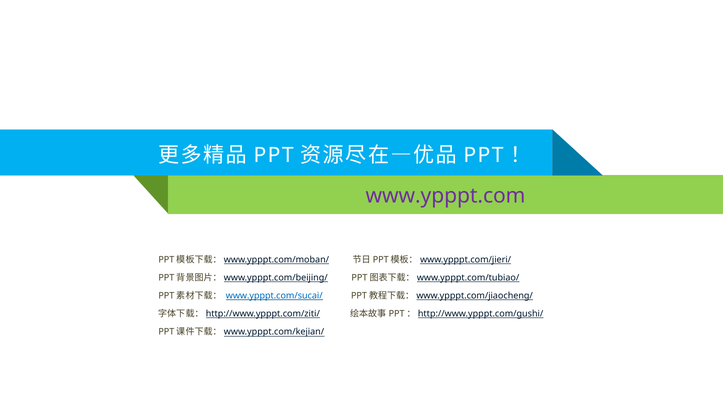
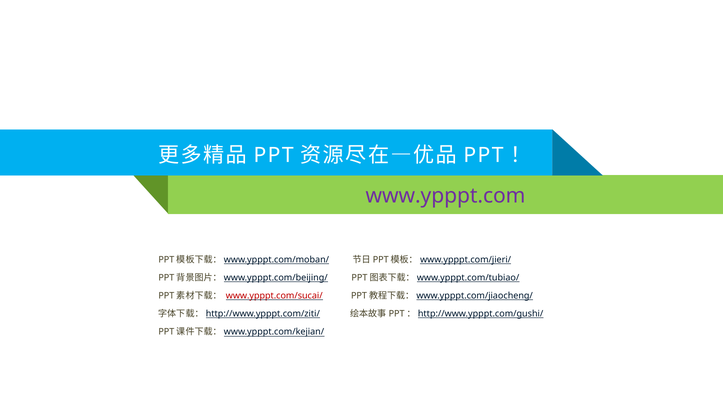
www.ypppt.com/sucai/ colour: blue -> red (274, 296)
